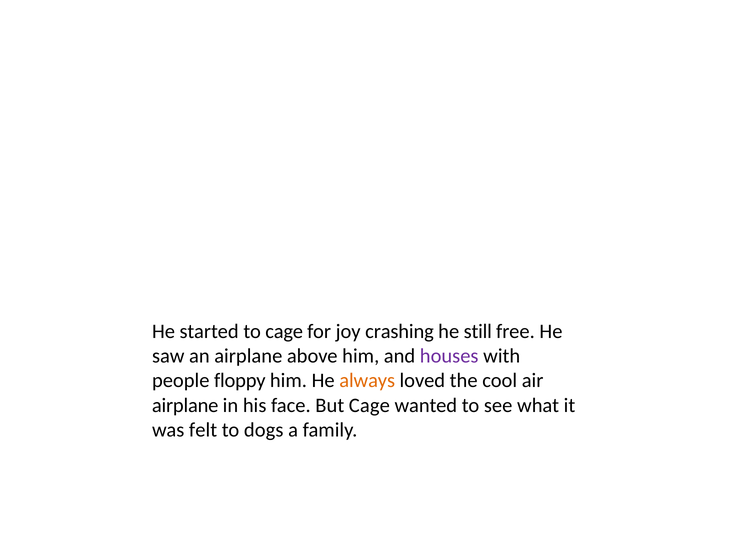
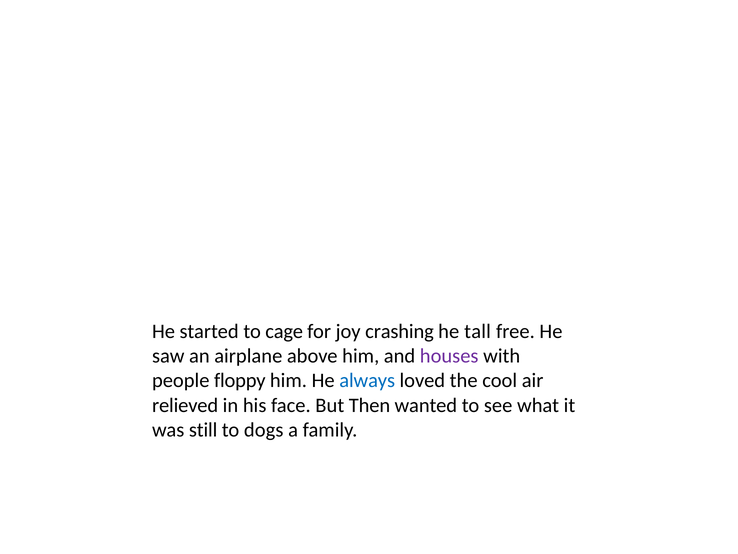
still: still -> tall (478, 331)
always colour: orange -> blue (367, 380)
airplane: airplane -> relieved (185, 405)
But Cage: Cage -> Then (369, 405)
felt: felt -> still (203, 430)
